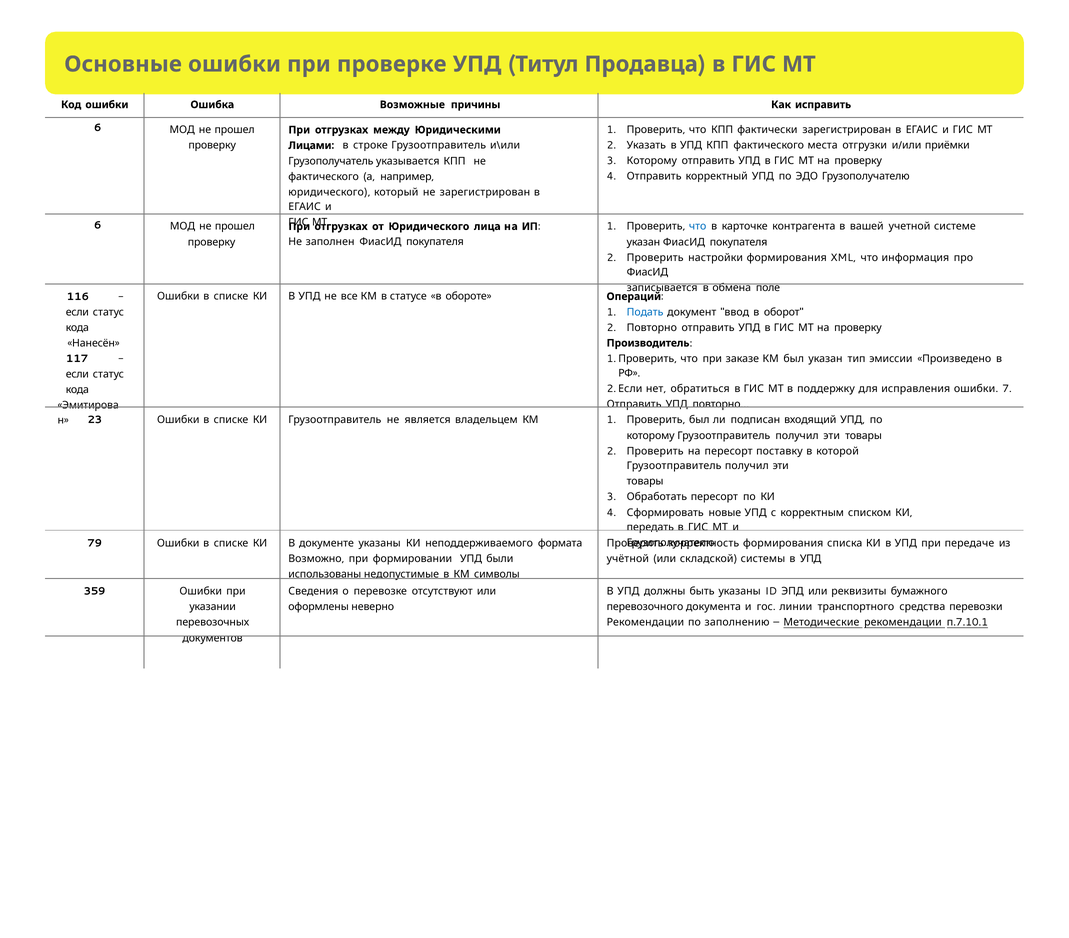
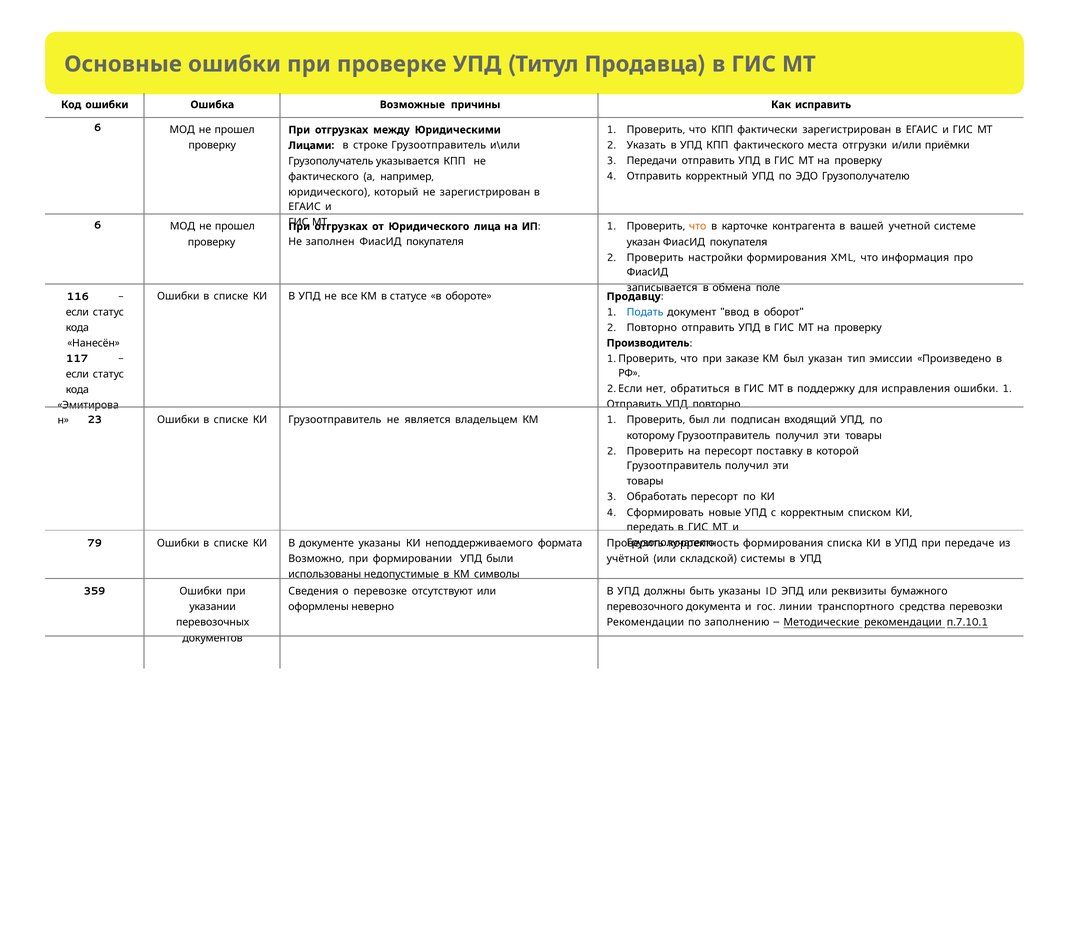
3 Которому: Которому -> Передачи (652, 161)
что colour: blue -> orange (698, 226)
Операций: Операций -> Продавцу (634, 296)
ошибки 7: 7 -> 1 (1007, 389)
